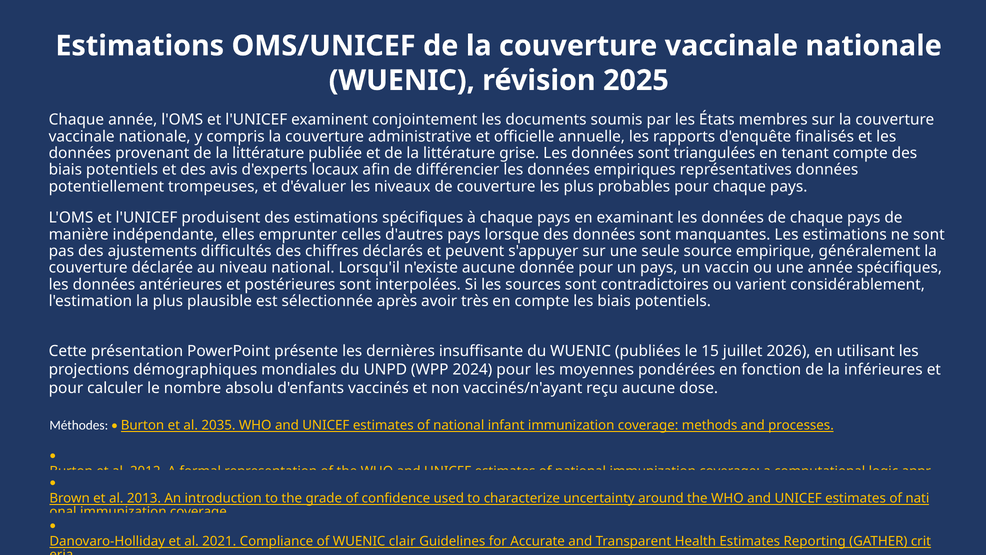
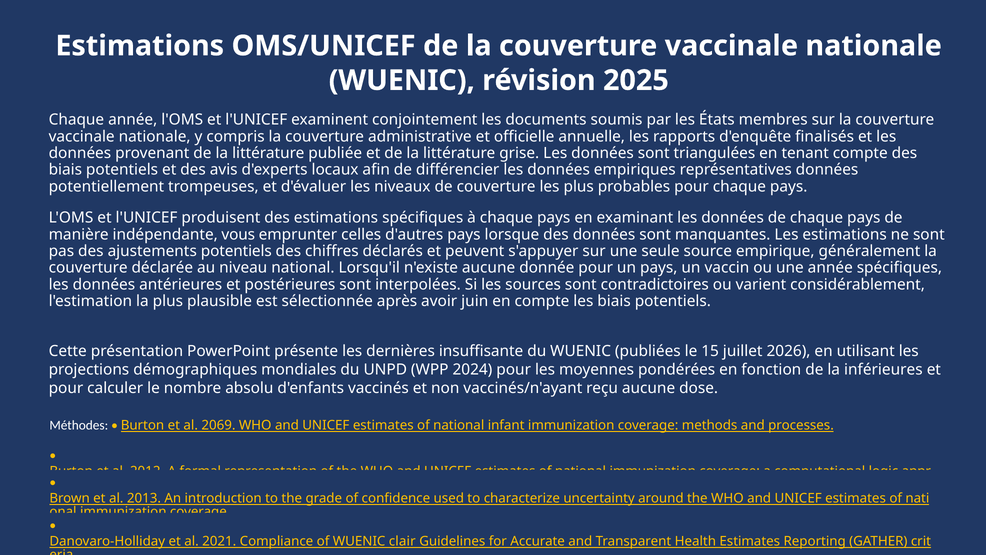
elles: elles -> vous (238, 234)
ajustements difficultés: difficultés -> potentiels (236, 251)
très: très -> juin (475, 301)
2035: 2035 -> 2069 (218, 425)
